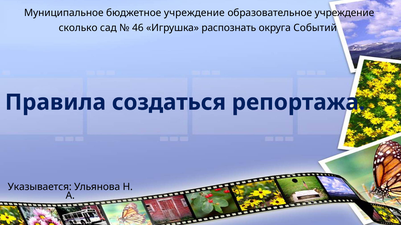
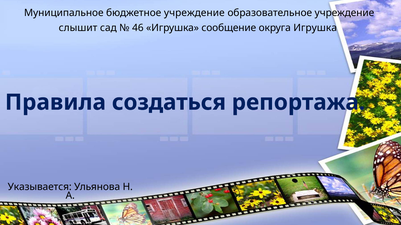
сколько: сколько -> слышит (78, 28)
распознать: распознать -> сообщение (229, 28)
округа Событий: Событий -> Игрушка (315, 28)
